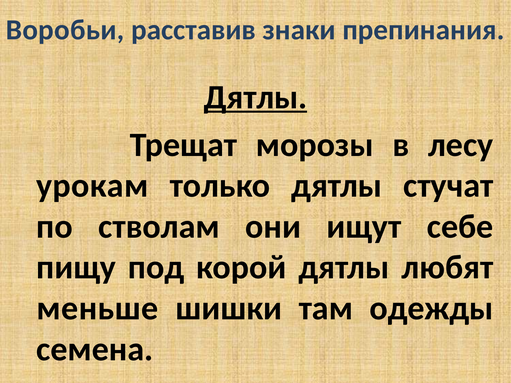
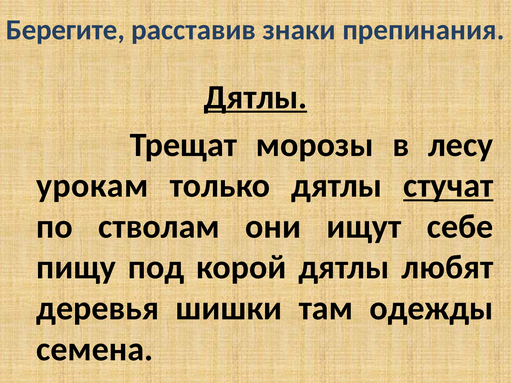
Воробьи: Воробьи -> Берегите (65, 30)
стучат underline: none -> present (448, 186)
меньше: меньше -> деревья (98, 308)
